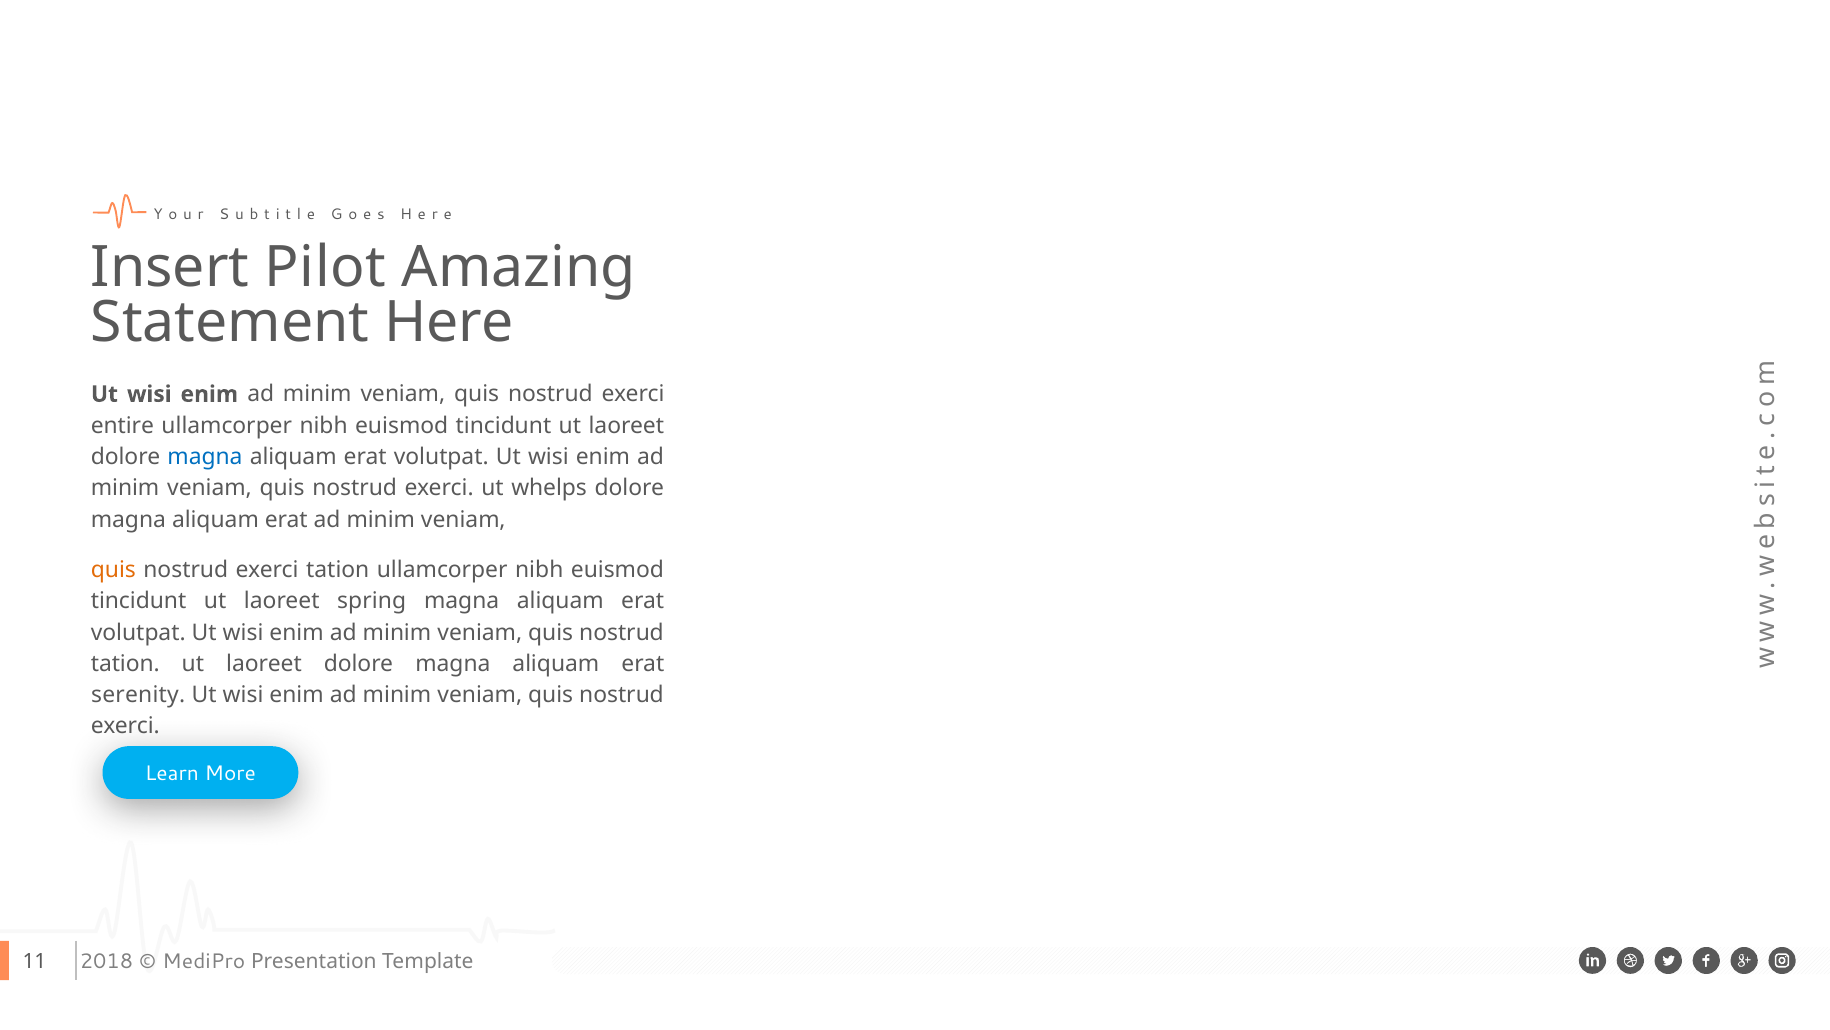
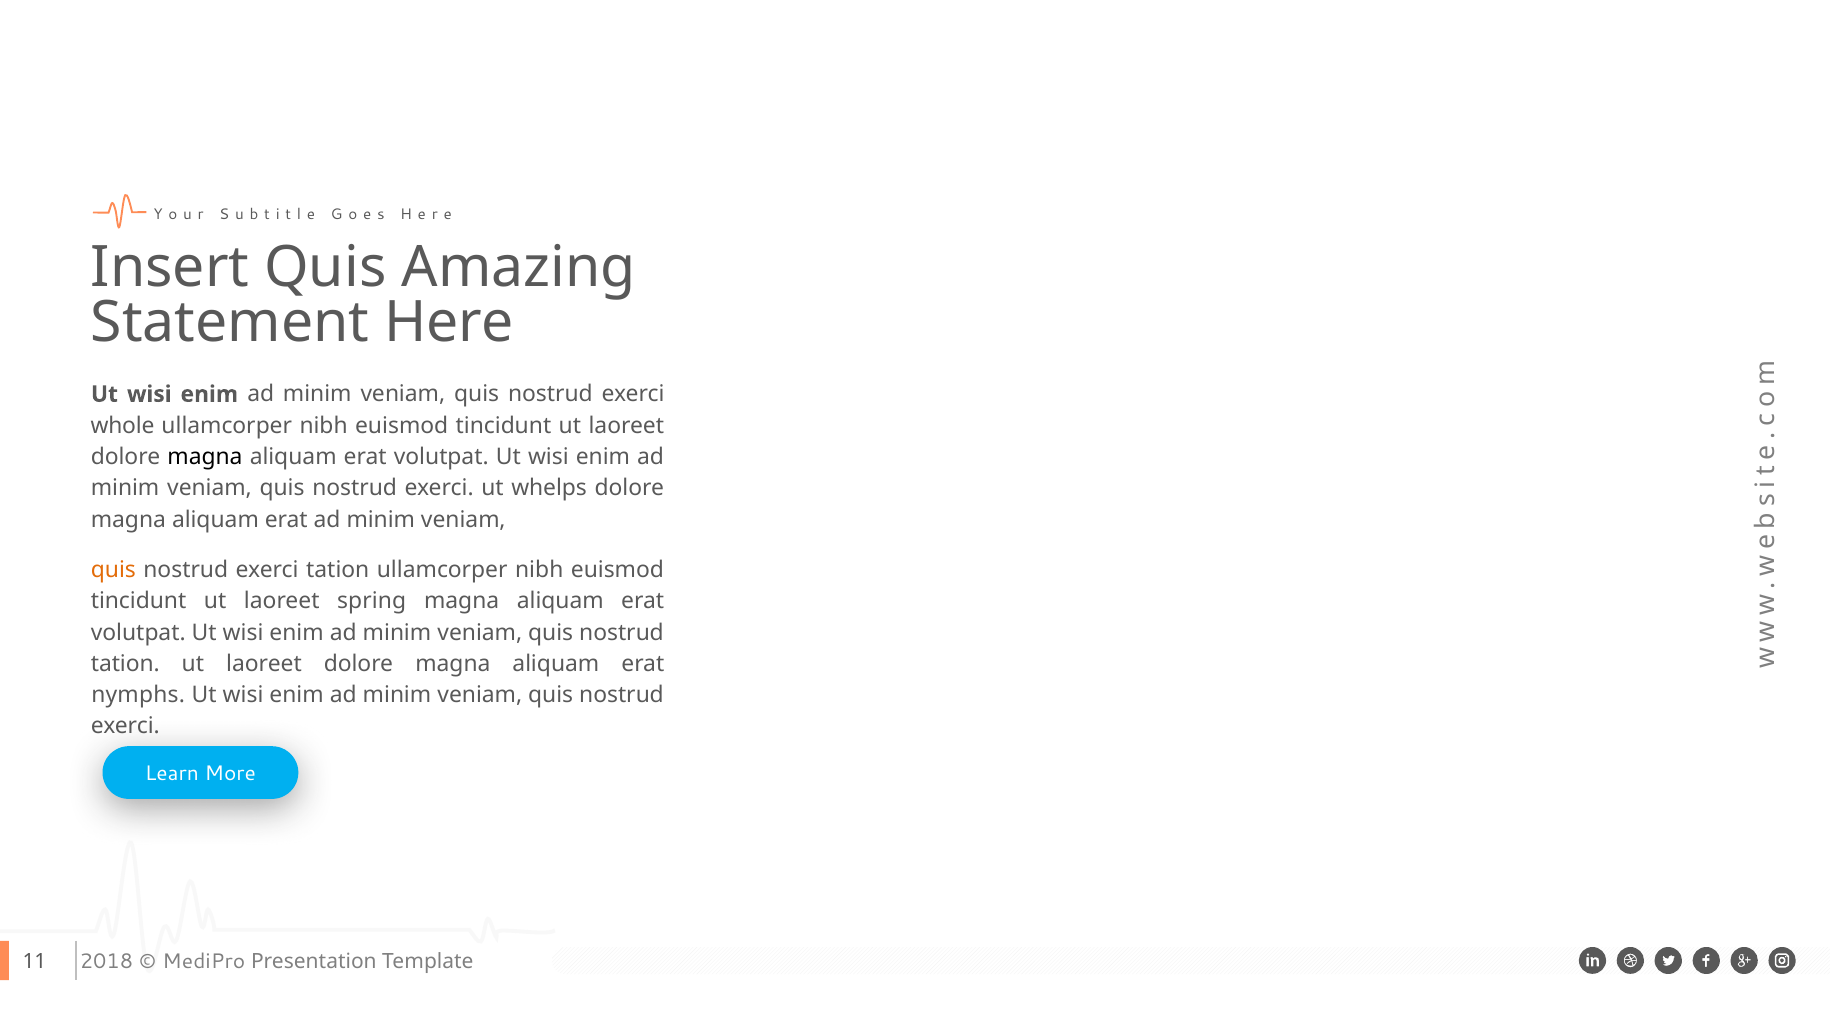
Insert Pilot: Pilot -> Quis (326, 267)
entire: entire -> whole (123, 425)
magna colour: blue -> black (205, 457)
serenity: serenity -> nymphs (138, 695)
